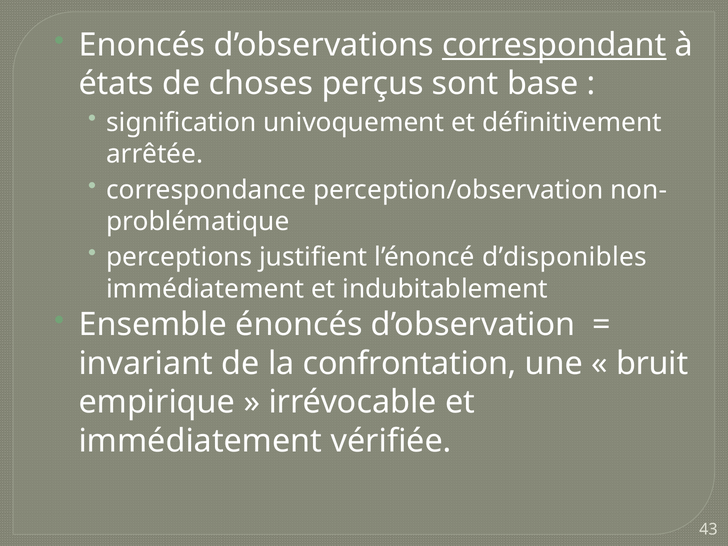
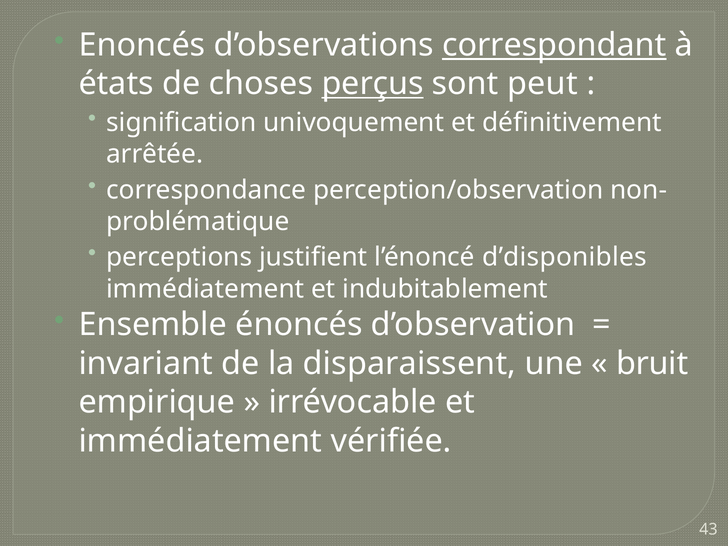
perçus underline: none -> present (373, 84)
base: base -> peut (542, 84)
confrontation: confrontation -> disparaissent (409, 363)
